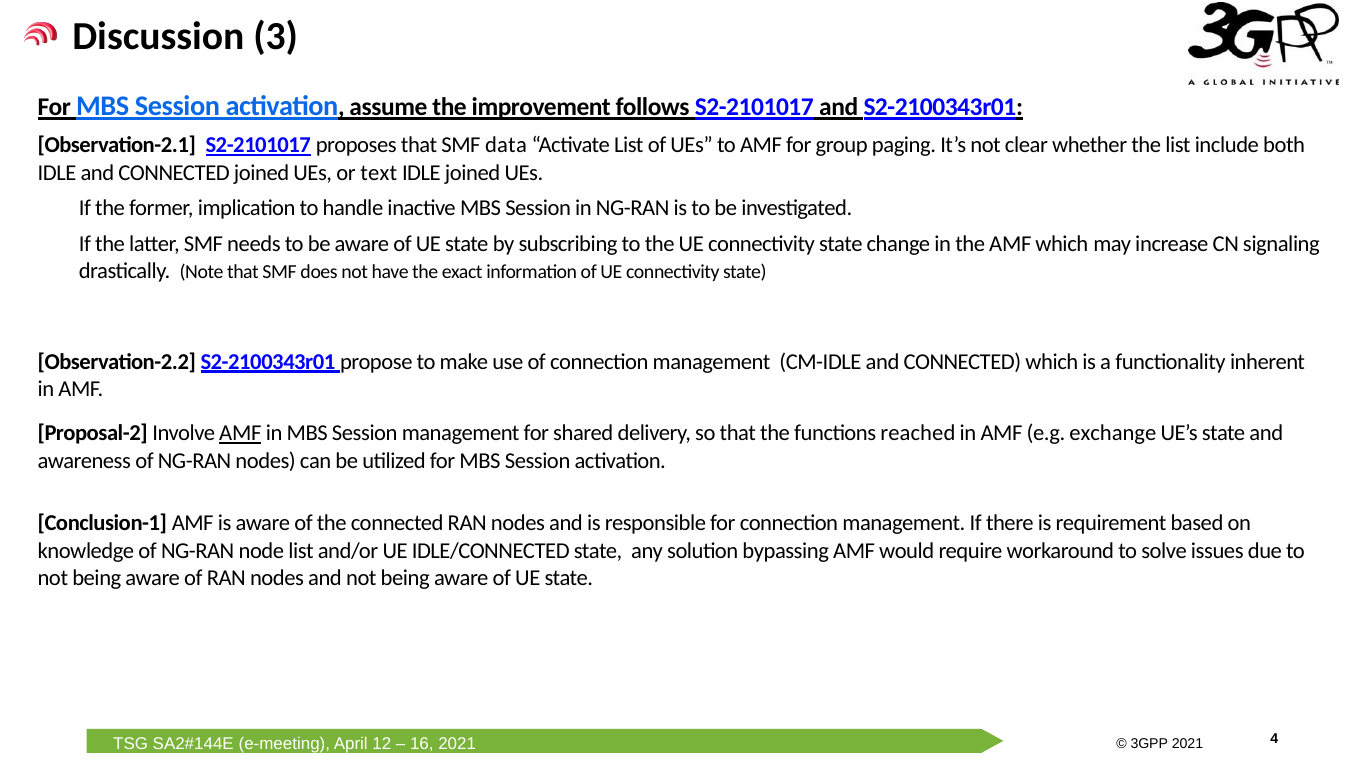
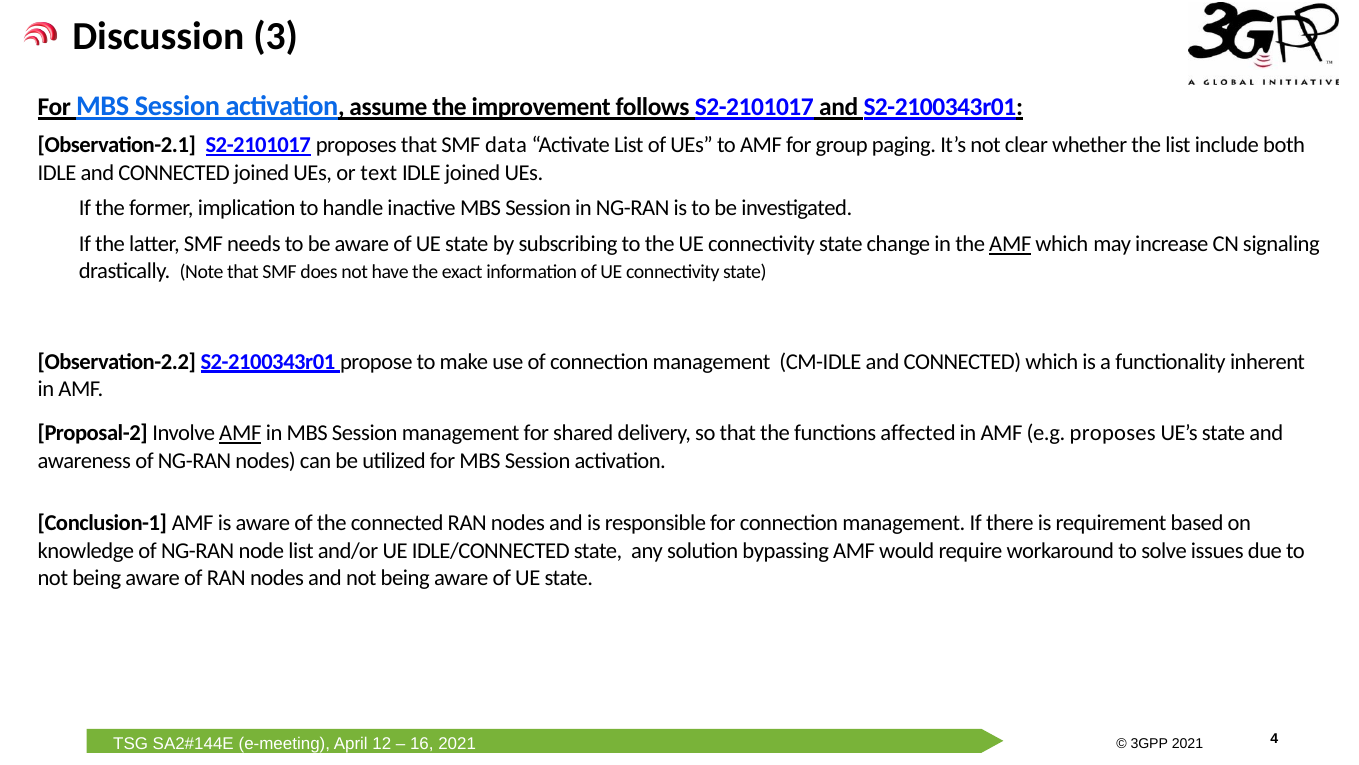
AMF underline: none -> present (1010, 244)
reached: reached -> affected (918, 433)
e.g exchange: exchange -> proposes (1113, 433)
